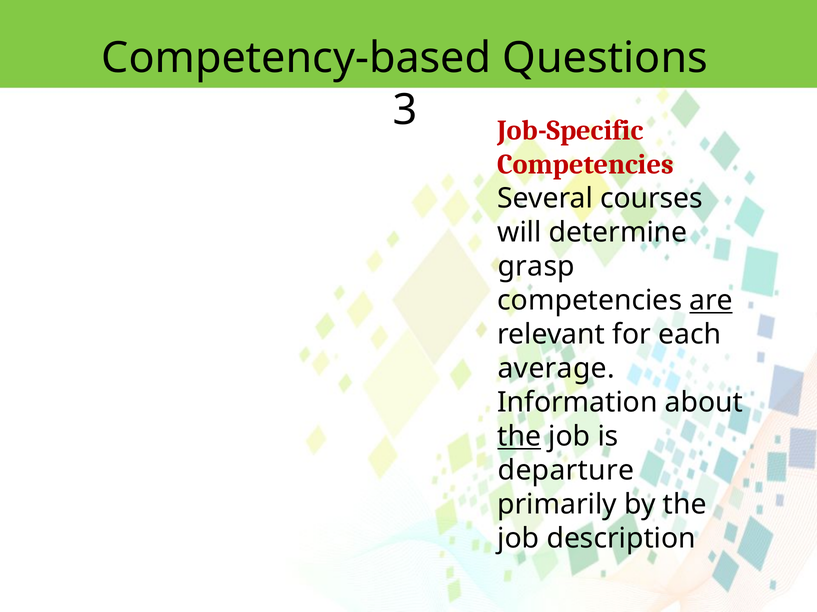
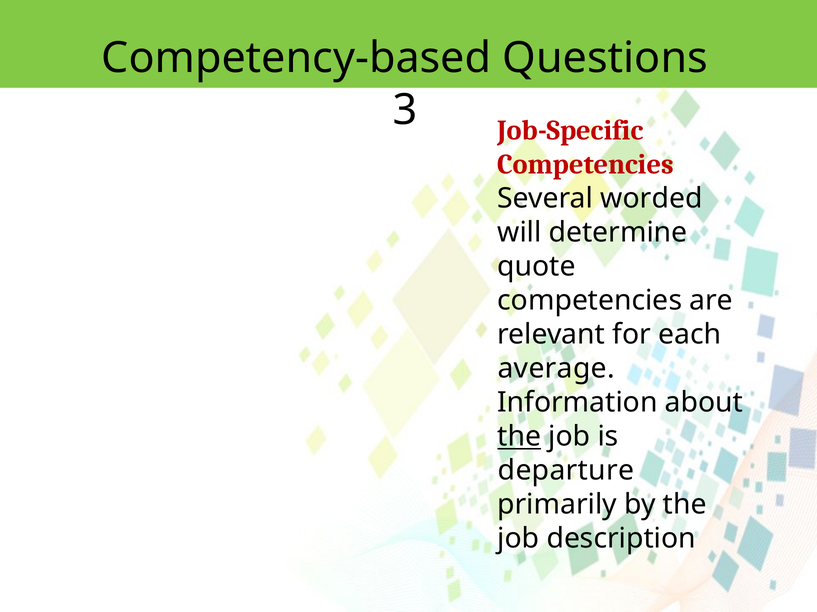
courses: courses -> worded (652, 199)
grasp: grasp -> quote (536, 267)
are underline: present -> none (711, 301)
